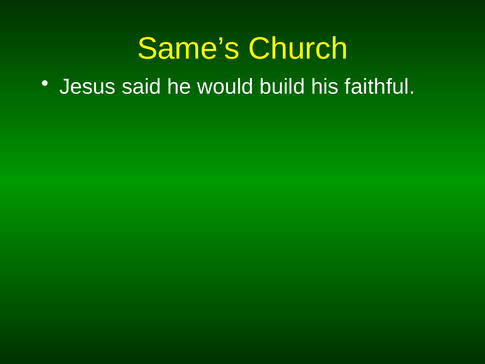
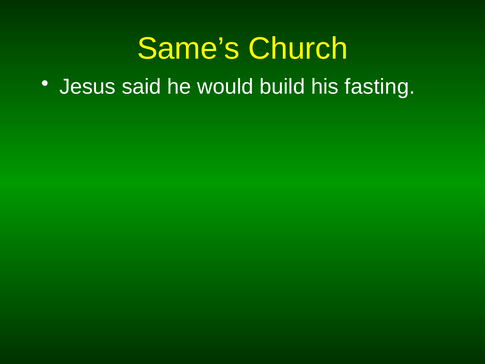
faithful: faithful -> fasting (380, 87)
